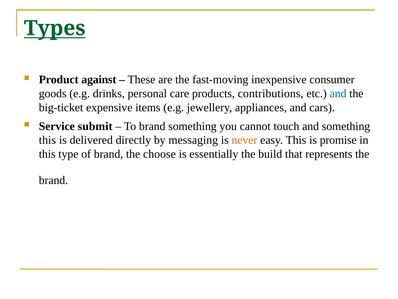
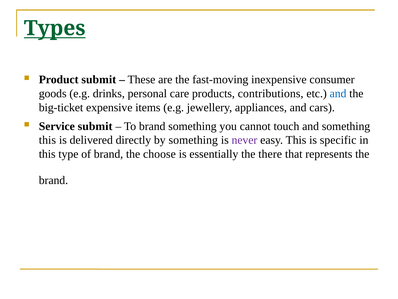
Product against: against -> submit (99, 79)
by messaging: messaging -> something (193, 140)
never colour: orange -> purple (244, 140)
promise: promise -> specific (338, 140)
build: build -> there (270, 154)
